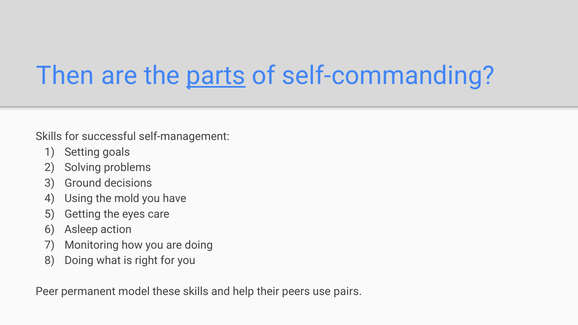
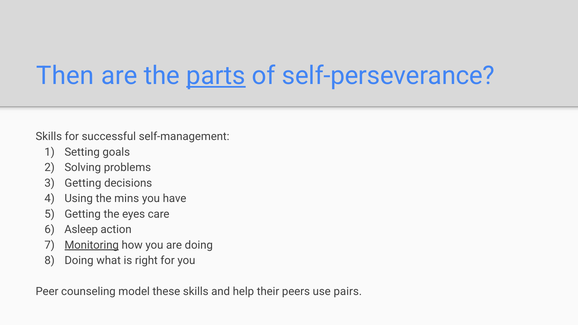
self-commanding: self-commanding -> self-perseverance (388, 76)
Ground: Ground -> Getting (83, 183)
mold: mold -> mins (127, 199)
Monitoring underline: none -> present (92, 245)
permanent: permanent -> counseling (88, 292)
